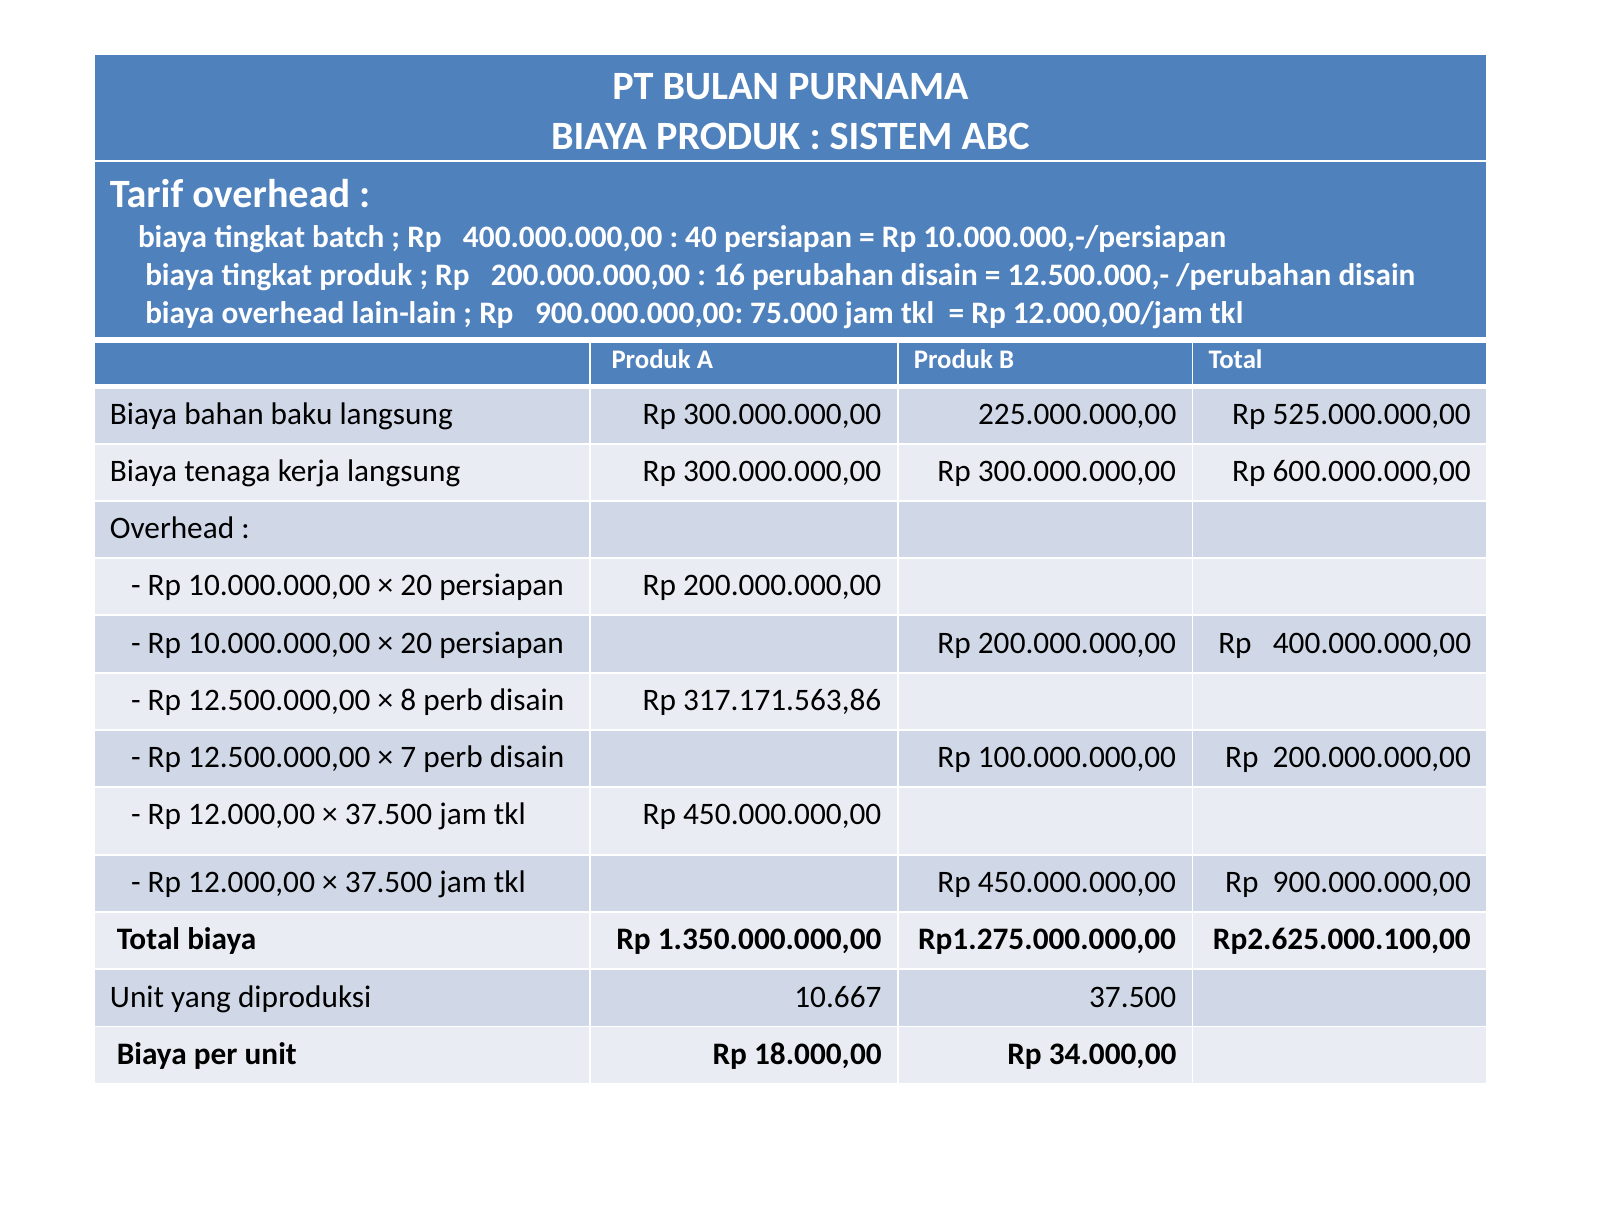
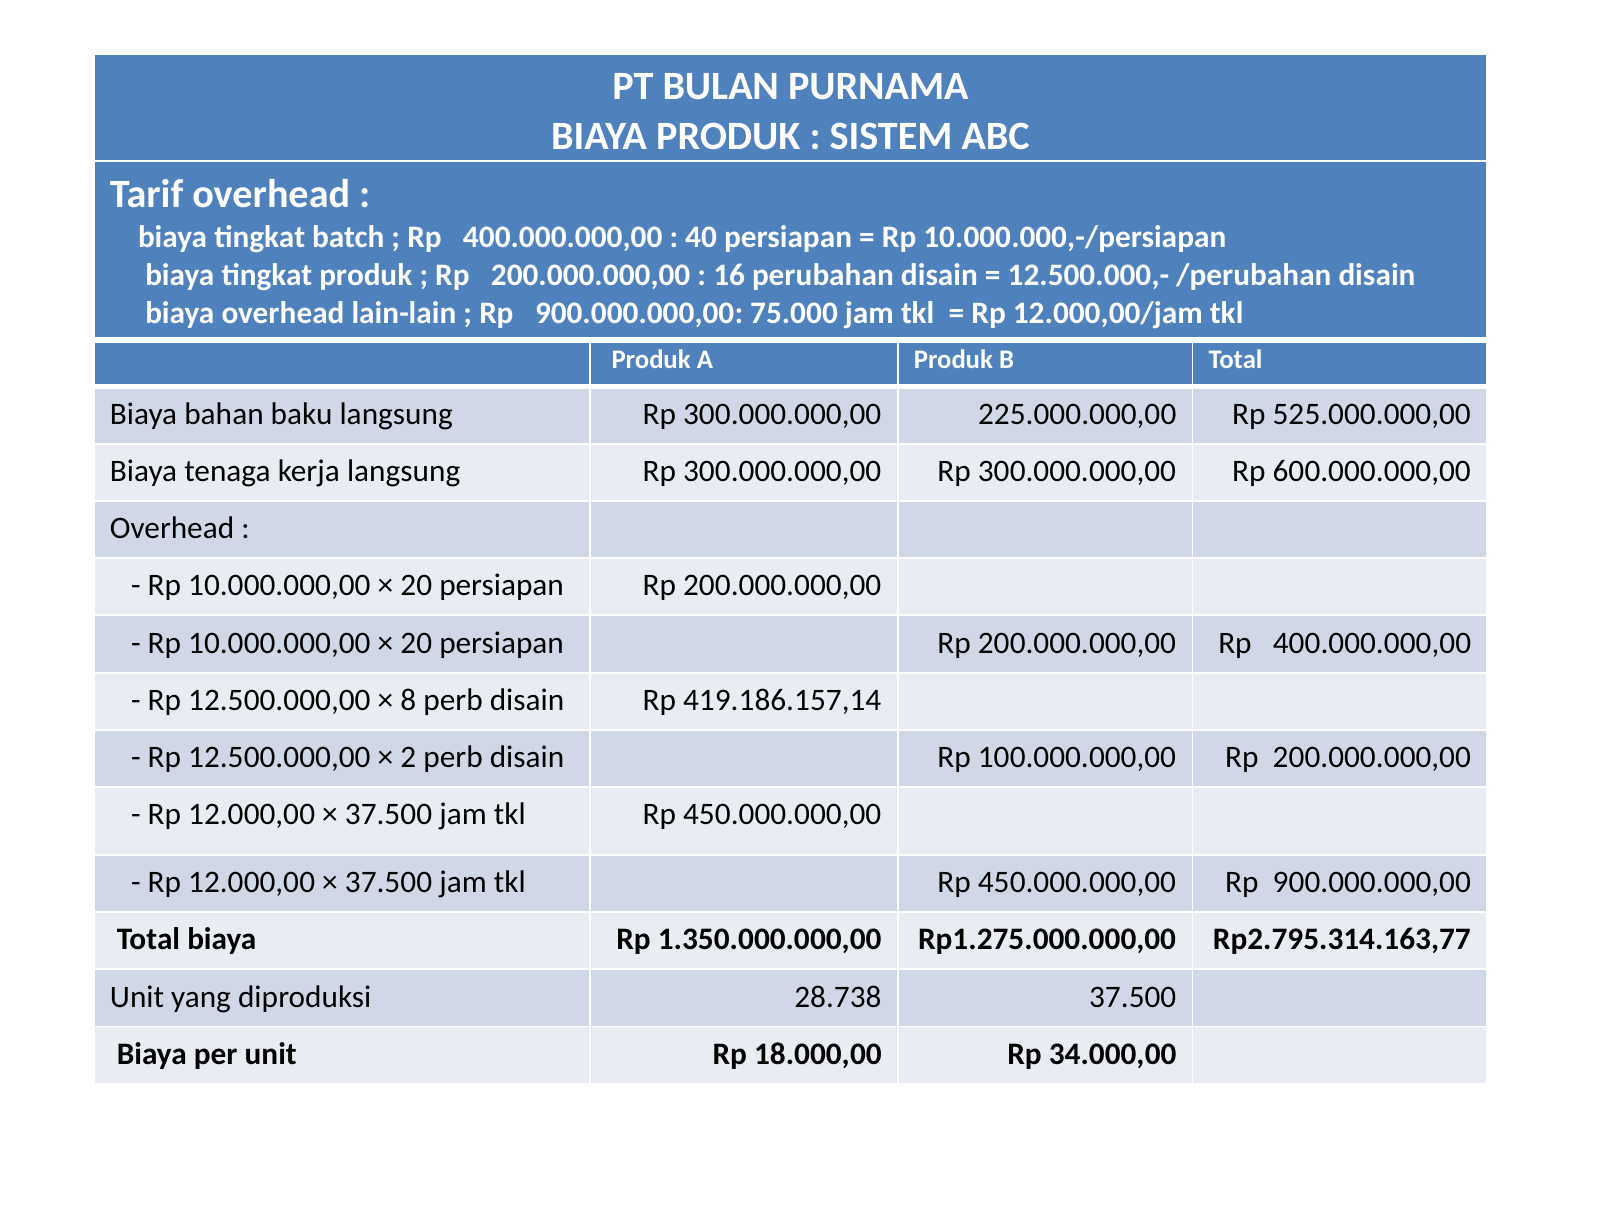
317.171.563,86: 317.171.563,86 -> 419.186.157,14 (782, 700)
7: 7 -> 2 (408, 757)
Rp2.625.000.100,00: Rp2.625.000.100,00 -> Rp2.795.314.163,77 (1342, 939)
10.667: 10.667 -> 28.738 (838, 997)
